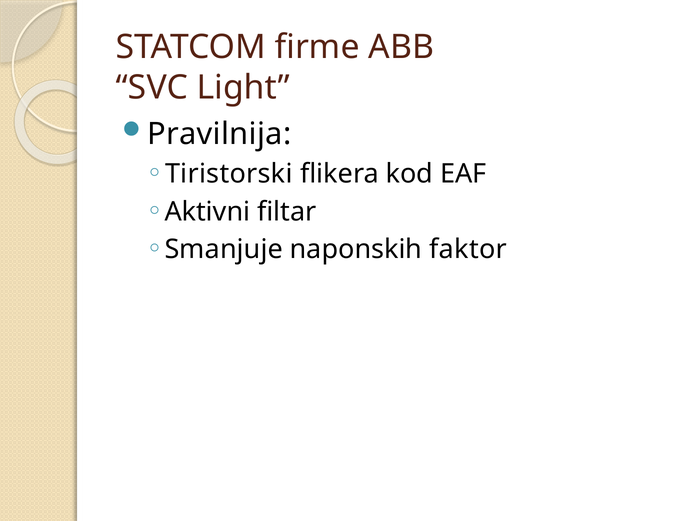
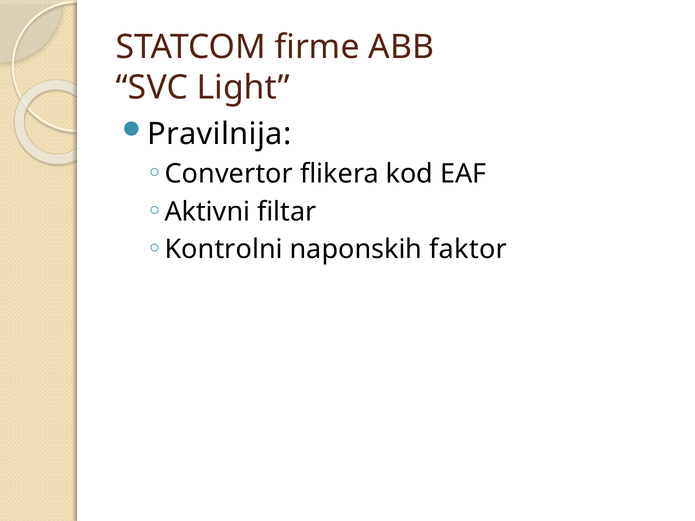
Tiristorski: Tiristorski -> Convertor (229, 174)
Smanjuje: Smanjuje -> Kontrolni (224, 249)
